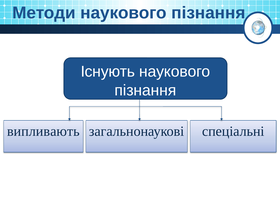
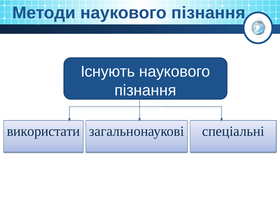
випливають: випливають -> використати (43, 131)
